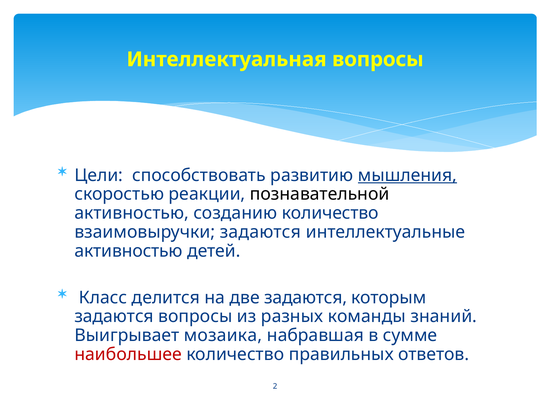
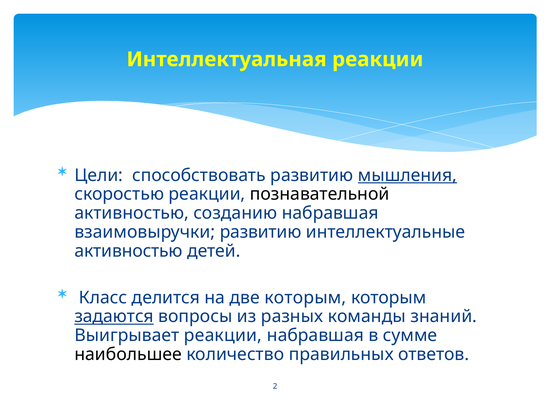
Интеллектуальная вопросы: вопросы -> реакции (378, 59)
созданию количество: количество -> набравшая (330, 213)
взаимовыручки задаются: задаются -> развитию (261, 232)
две задаются: задаются -> которым (305, 298)
задаются underline: none -> present (114, 317)
Выигрывает мозаика: мозаика -> реакции (223, 336)
наибольшее colour: red -> black (128, 355)
